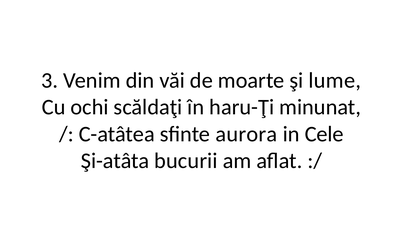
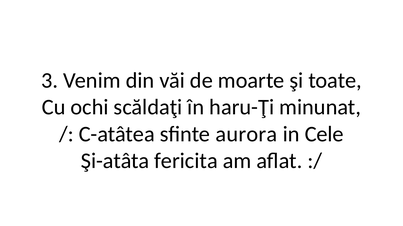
lume: lume -> toate (335, 81)
bucurii: bucurii -> fericita (186, 161)
